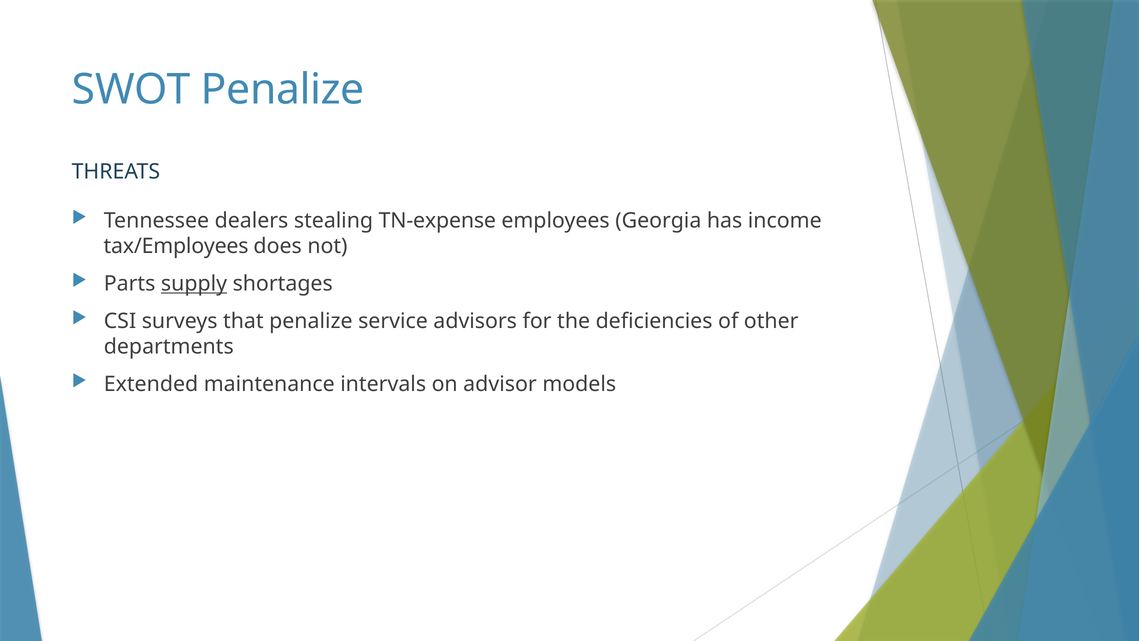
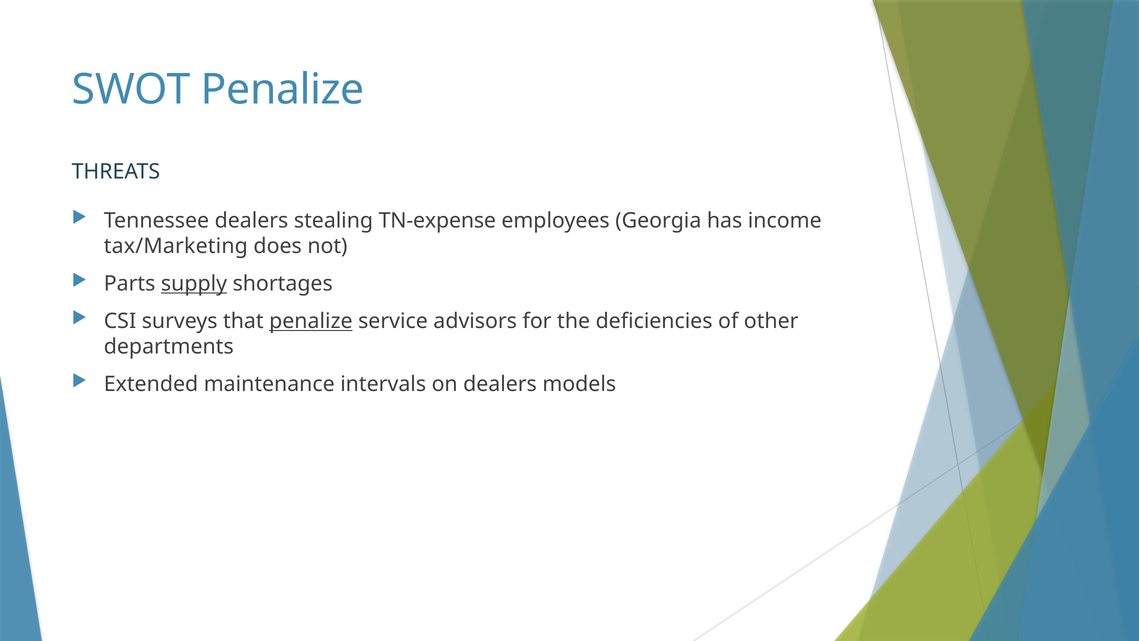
tax/Employees: tax/Employees -> tax/Marketing (176, 246)
penalize underline: none -> present (311, 321)
on advisor: advisor -> dealers (500, 384)
